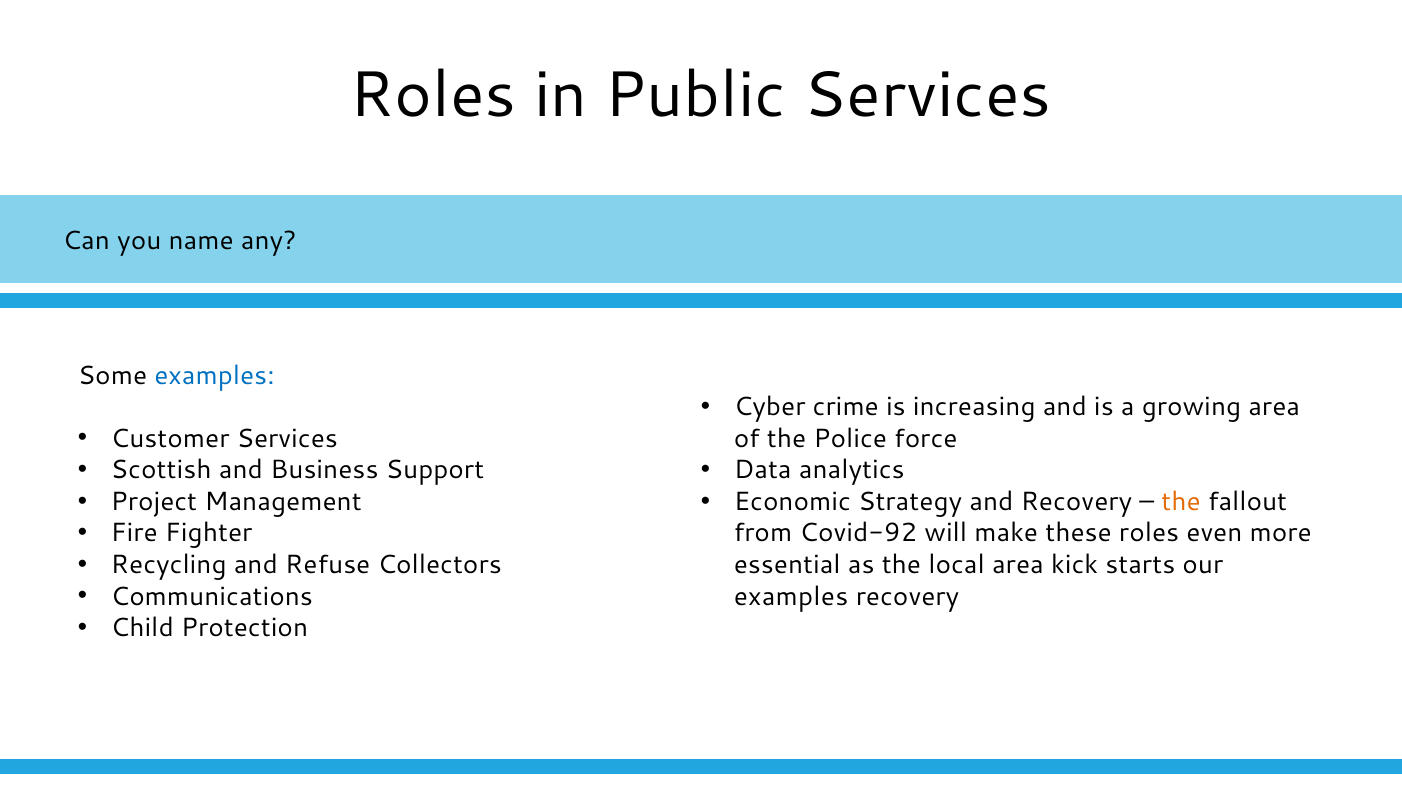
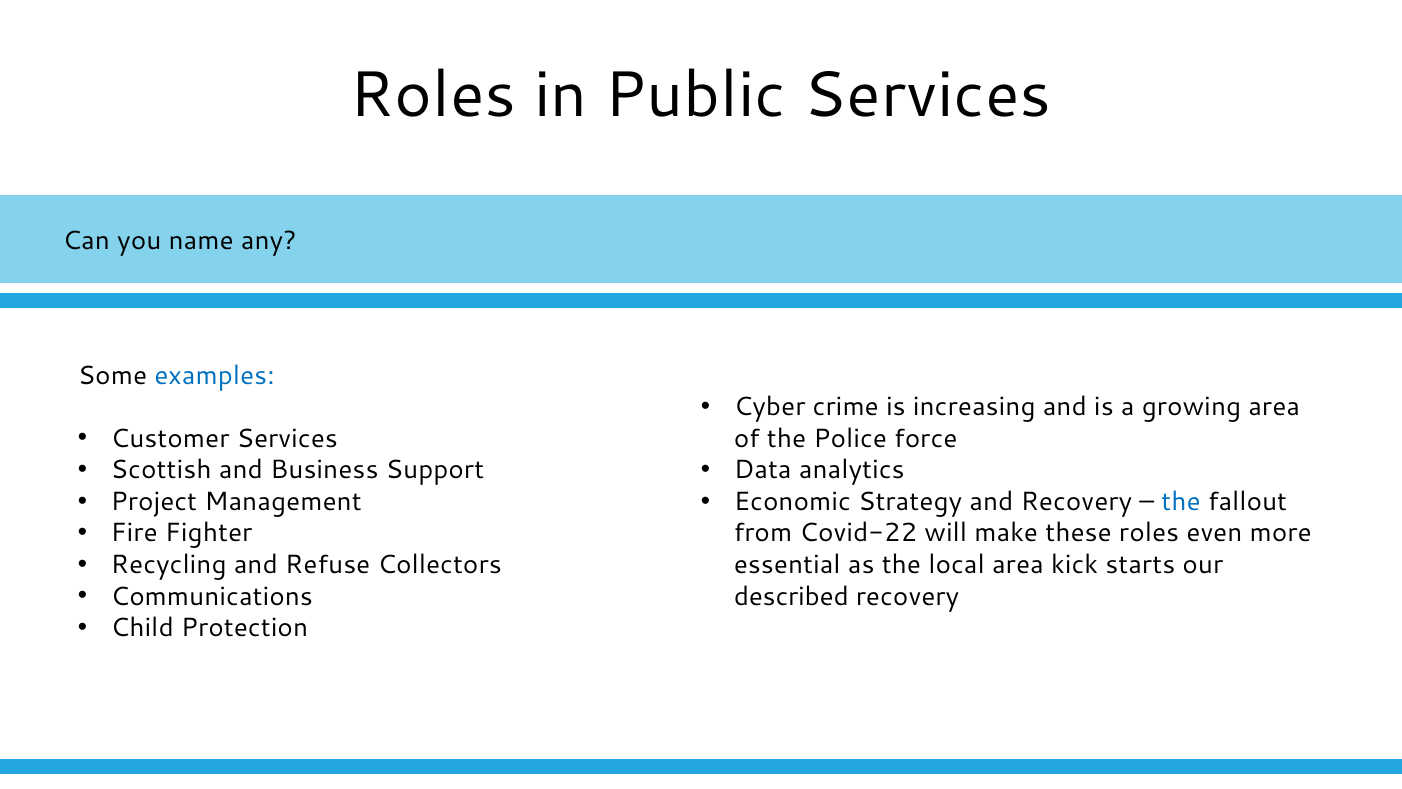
the colour: orange -> blue (1181, 502)
Covid-92: Covid-92 -> Covid-22 (858, 533)
examples: examples -> described (791, 596)
